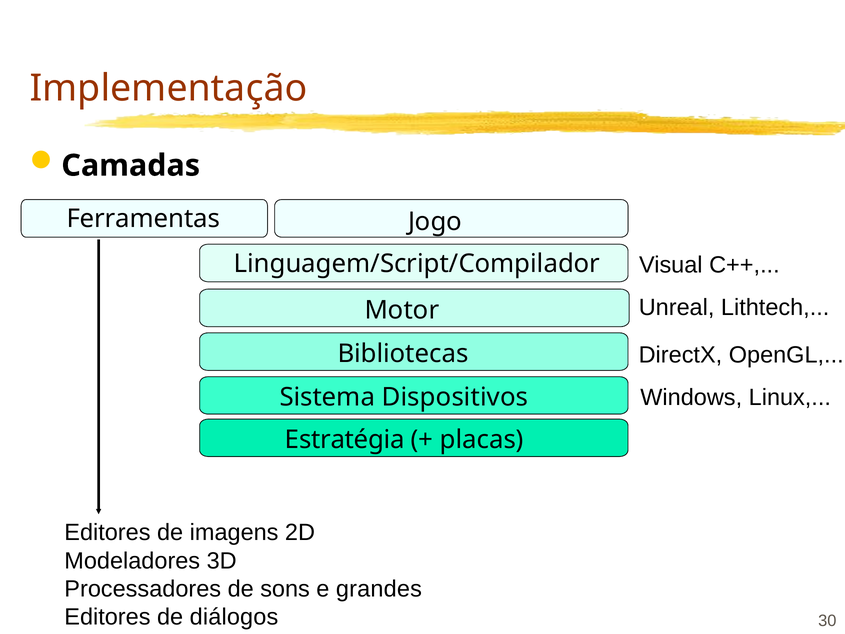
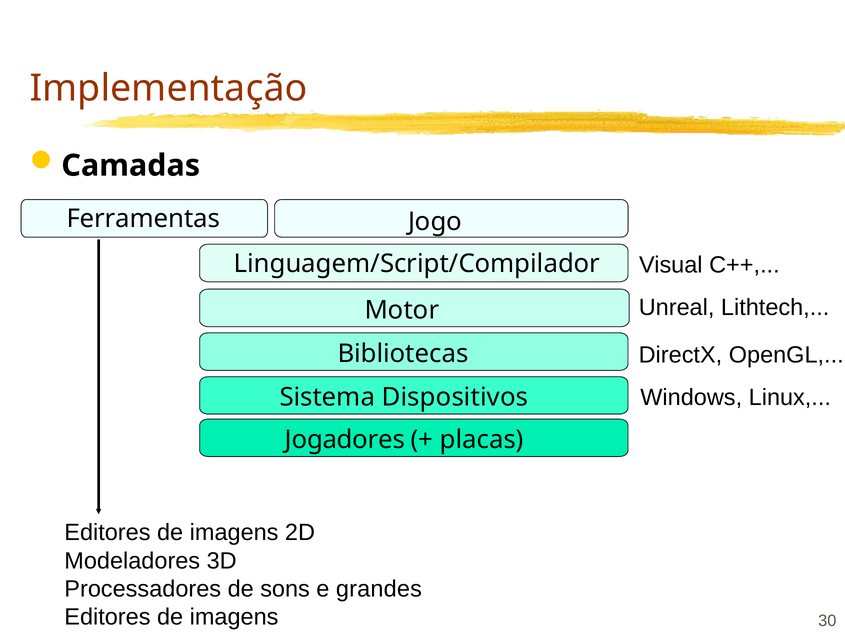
Estratégia: Estratégia -> Jogadores (345, 440)
diálogos: diálogos -> imagens (234, 617)
